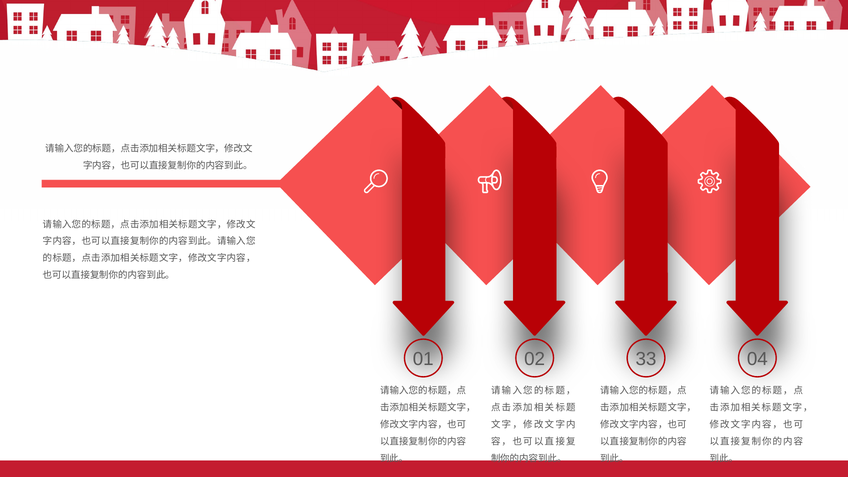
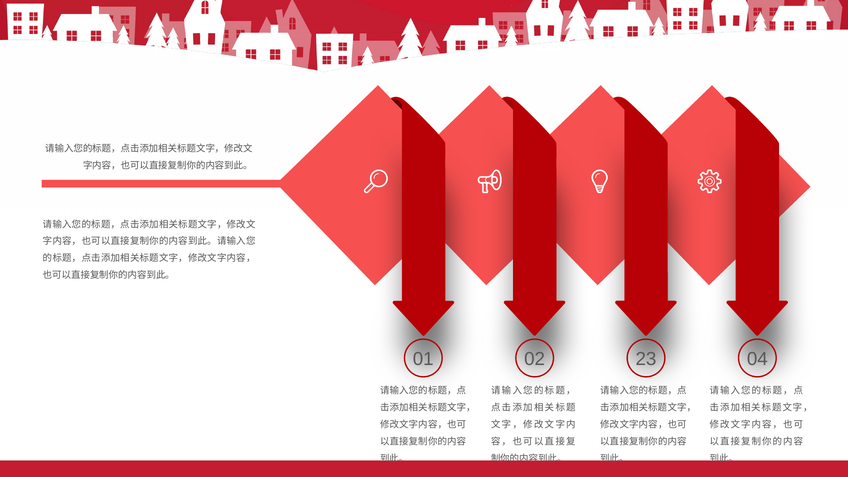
33: 33 -> 23 (646, 359)
